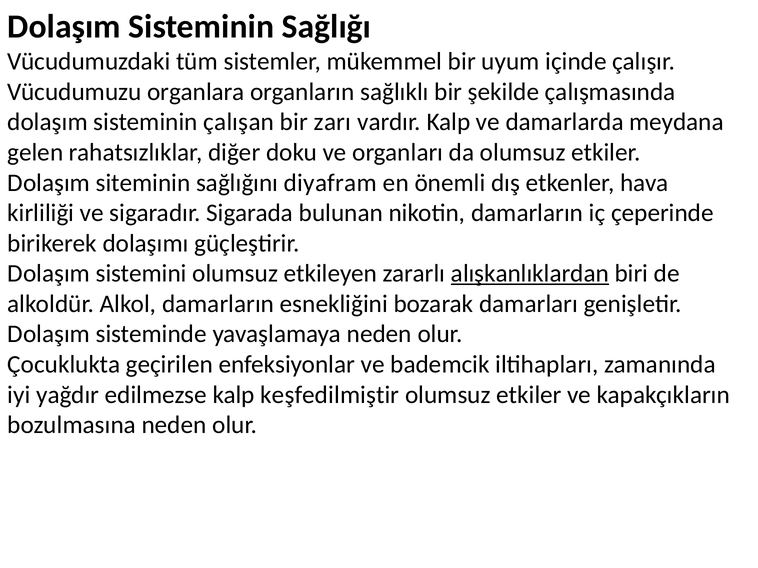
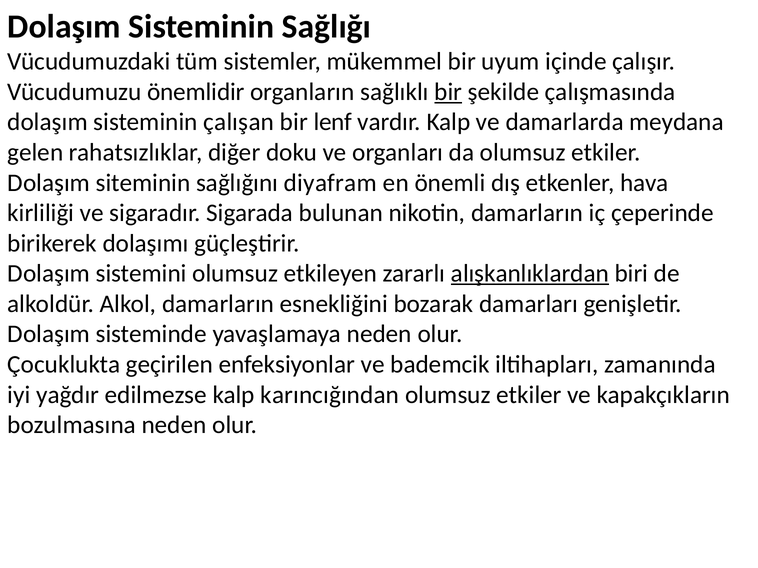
organlara: organlara -> önemlidir (196, 92)
bir underline: none -> present (448, 92)
zarı: zarı -> lenf (333, 122)
keşfedilmiştir: keşfedilmiştir -> karıncığından (330, 395)
